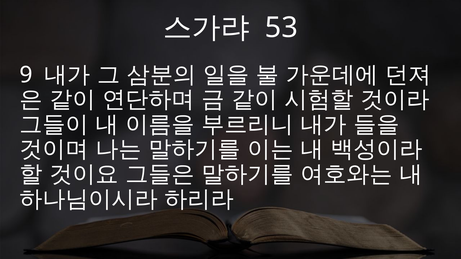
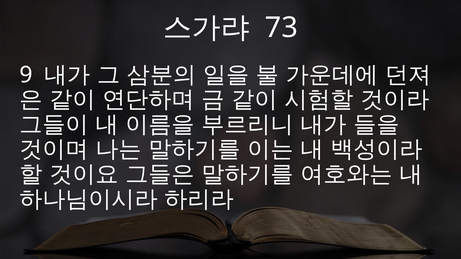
53: 53 -> 73 (281, 28)
